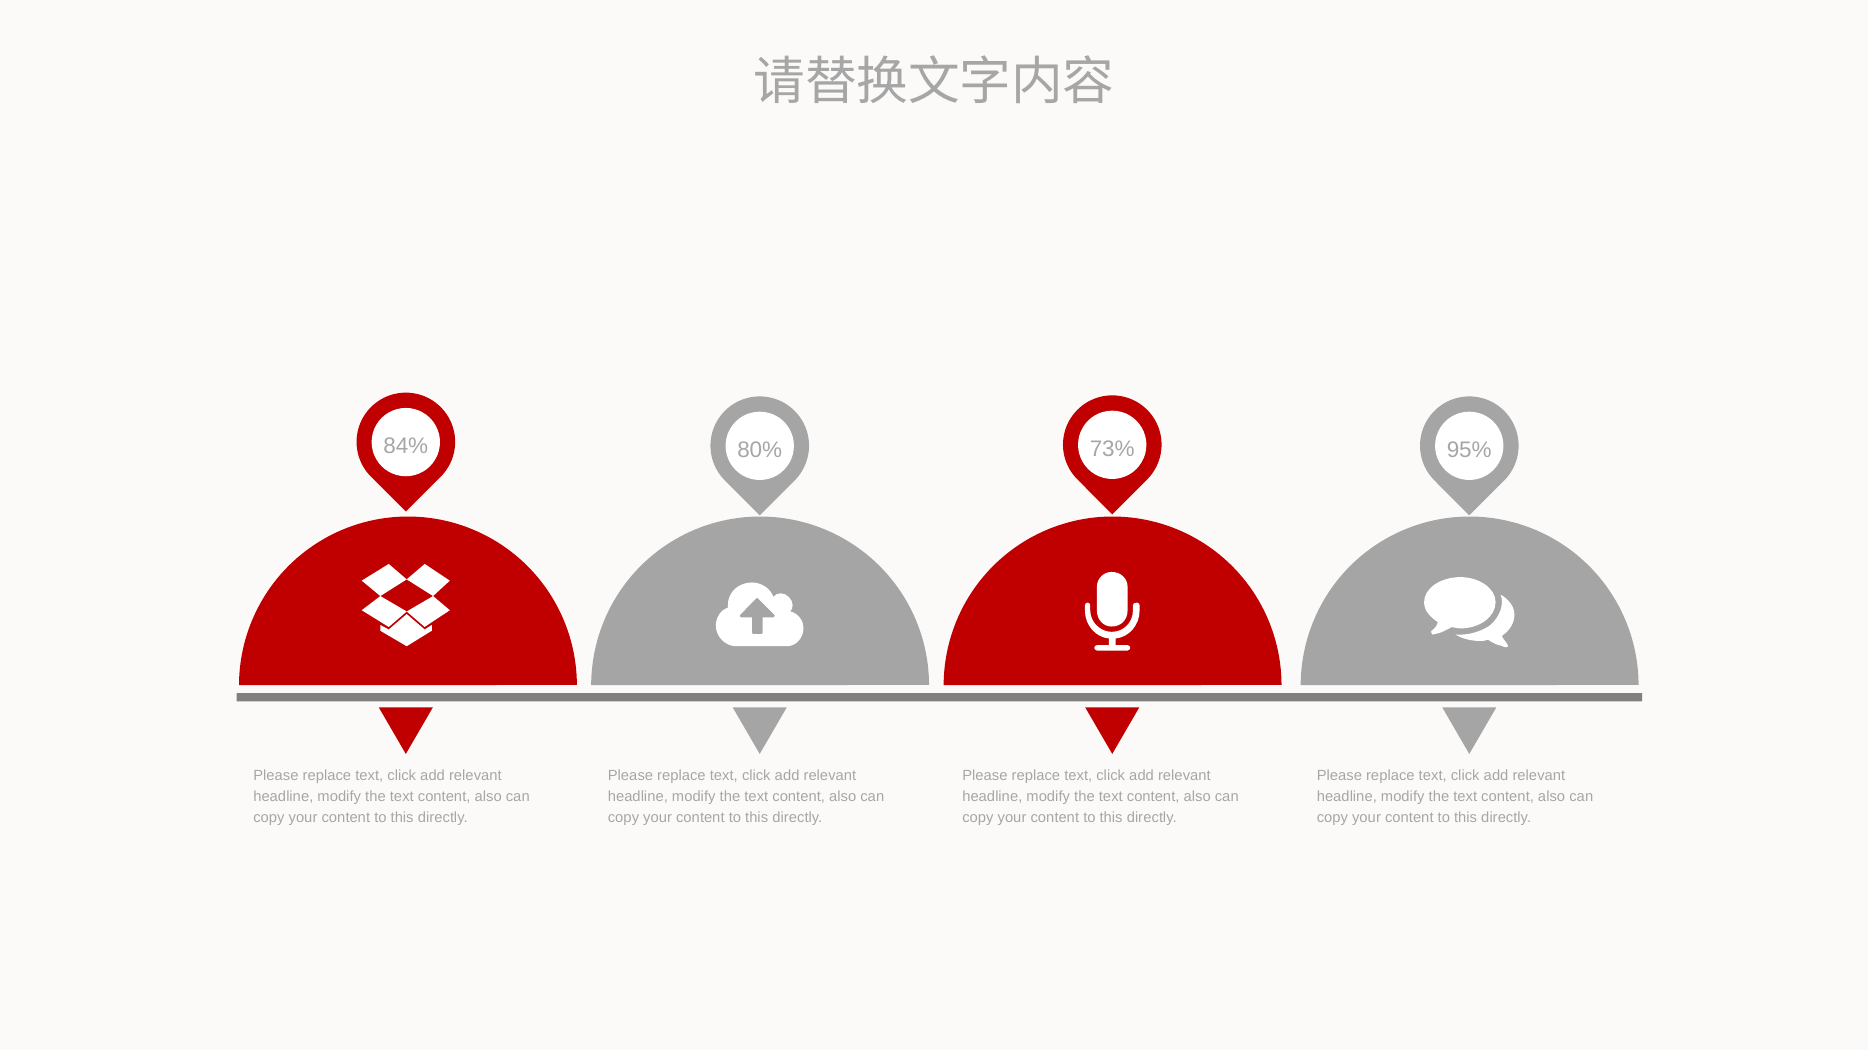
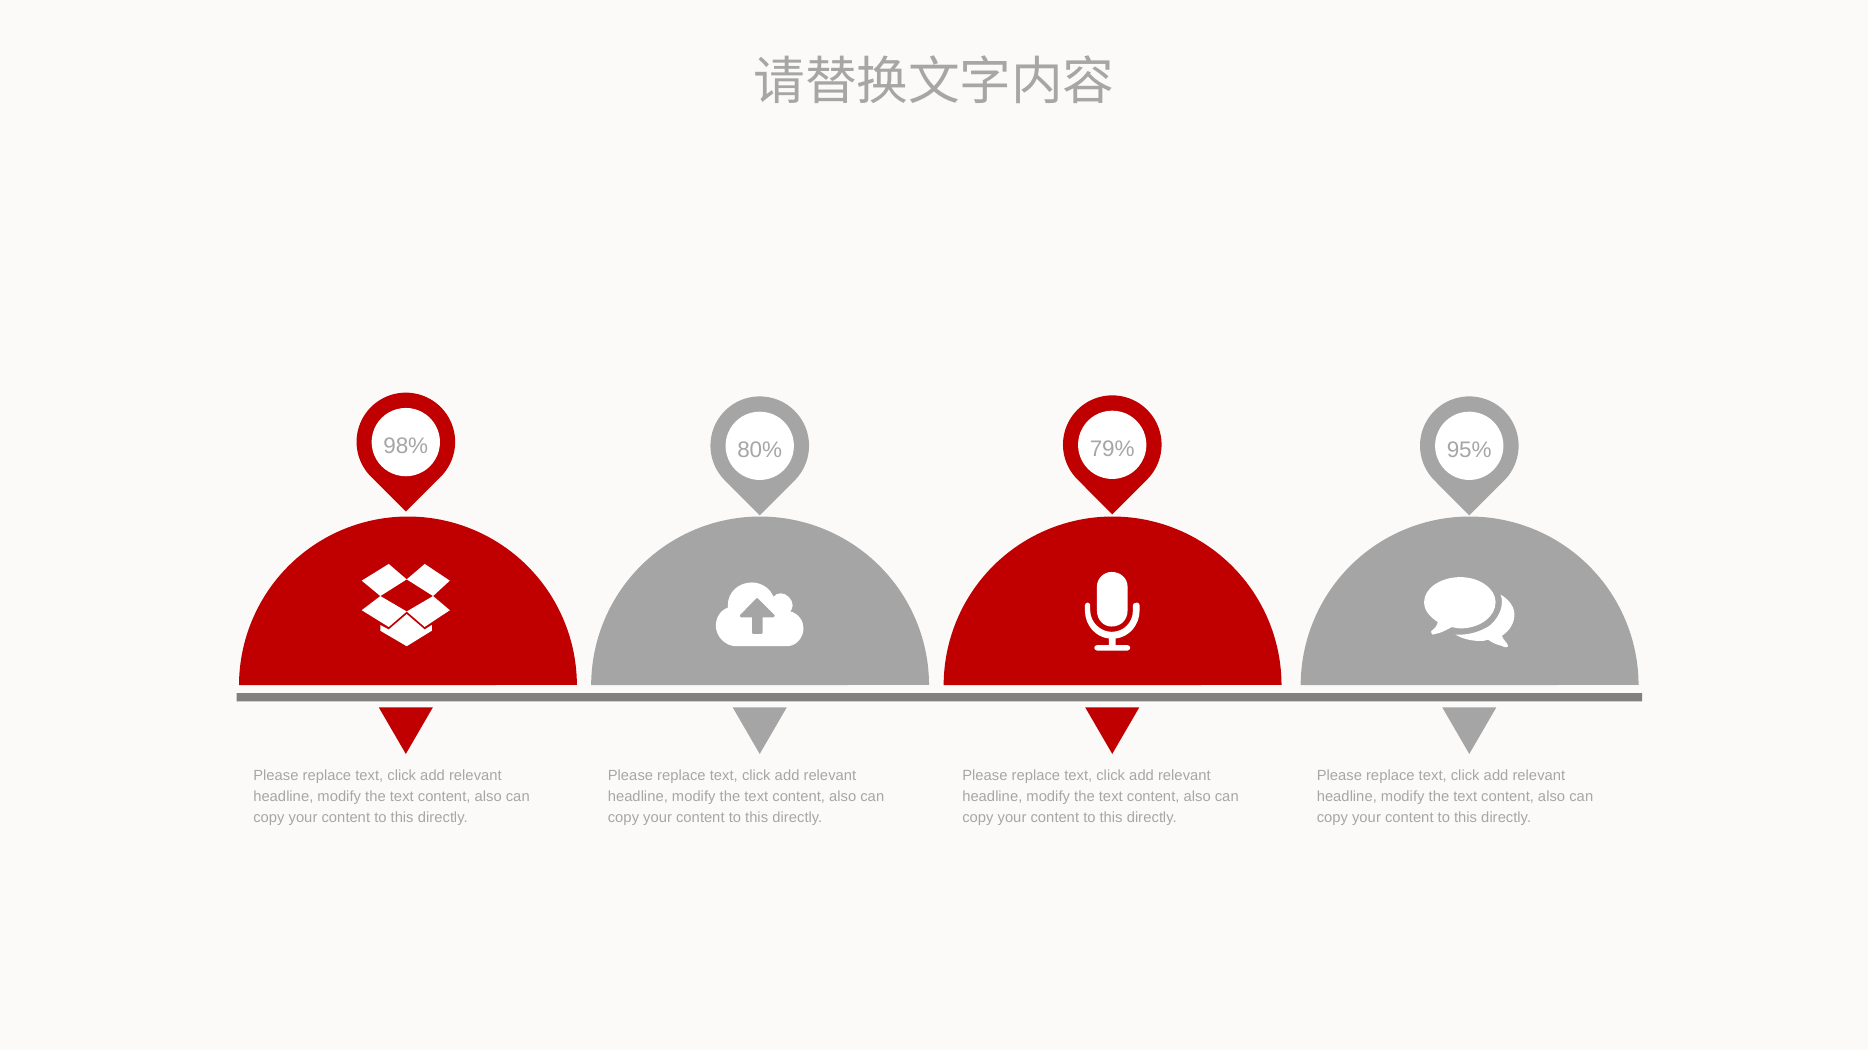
84%: 84% -> 98% (406, 447)
73%: 73% -> 79% (1112, 449)
